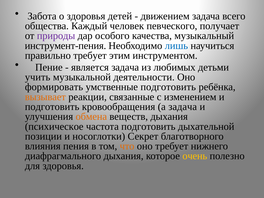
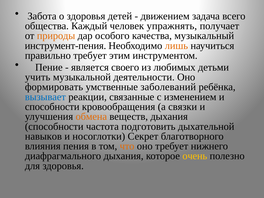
певческого: певческого -> упражнять (172, 26)
природы colour: purple -> orange (56, 36)
лишь colour: blue -> orange (176, 46)
является задача: задача -> своего (125, 67)
умственные подготовить: подготовить -> заболеваний (168, 87)
вызывает colour: orange -> blue (45, 97)
подготовить: подготовить -> способности (52, 107)
а задача: задача -> связки (183, 107)
психическое: психическое -> способности (54, 126)
позиции: позиции -> навыков (43, 136)
